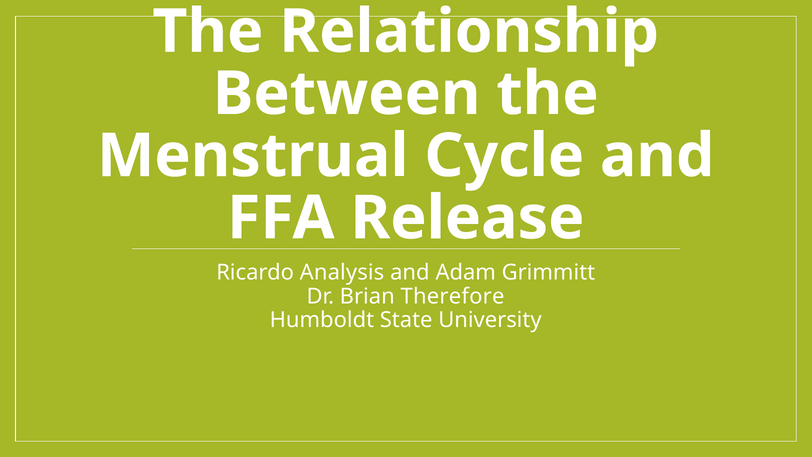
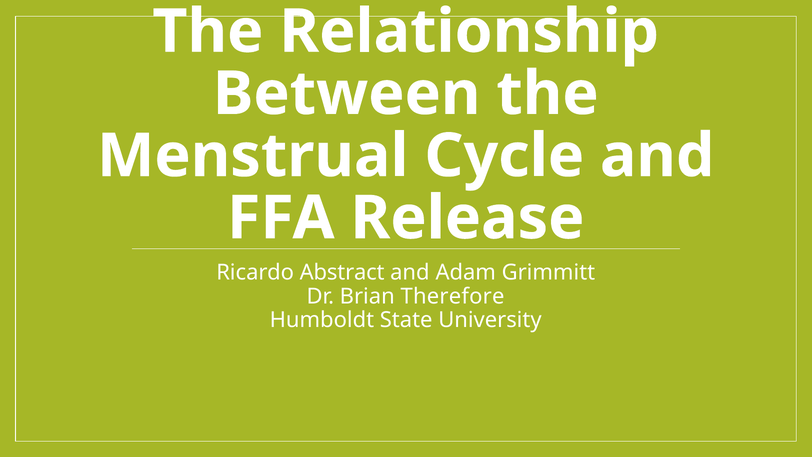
Analysis: Analysis -> Abstract (342, 272)
